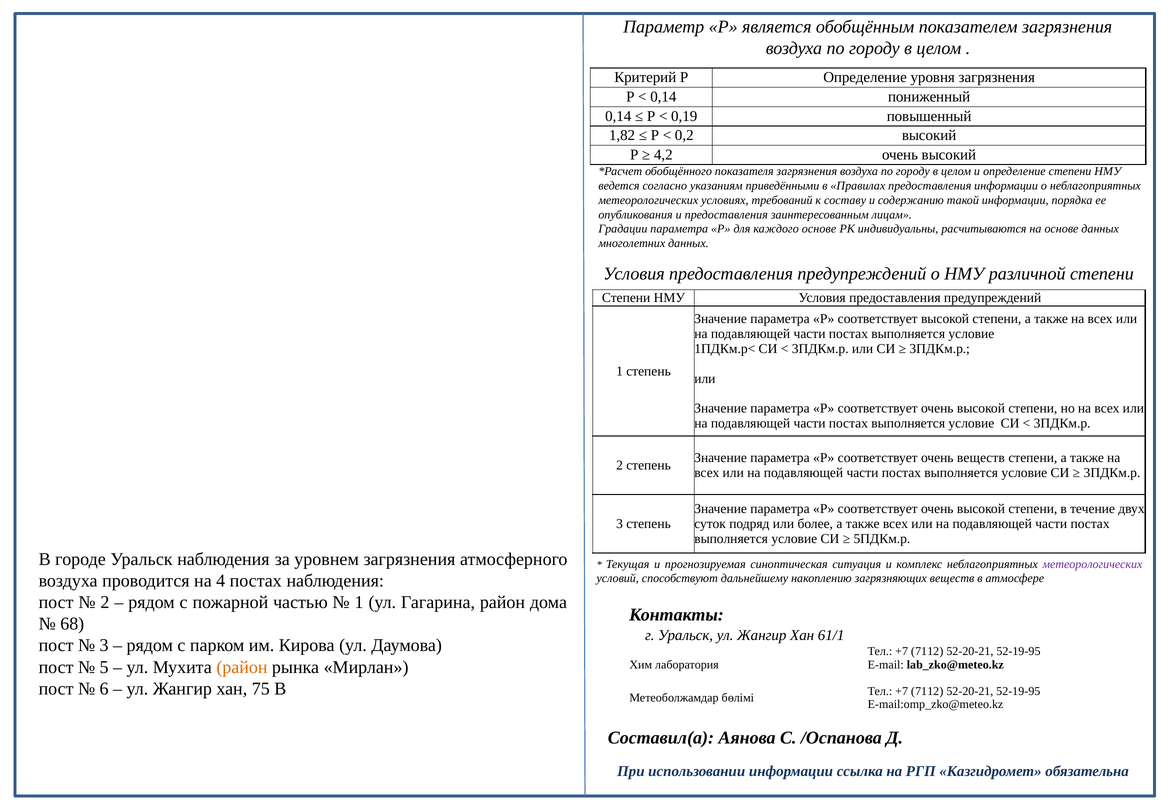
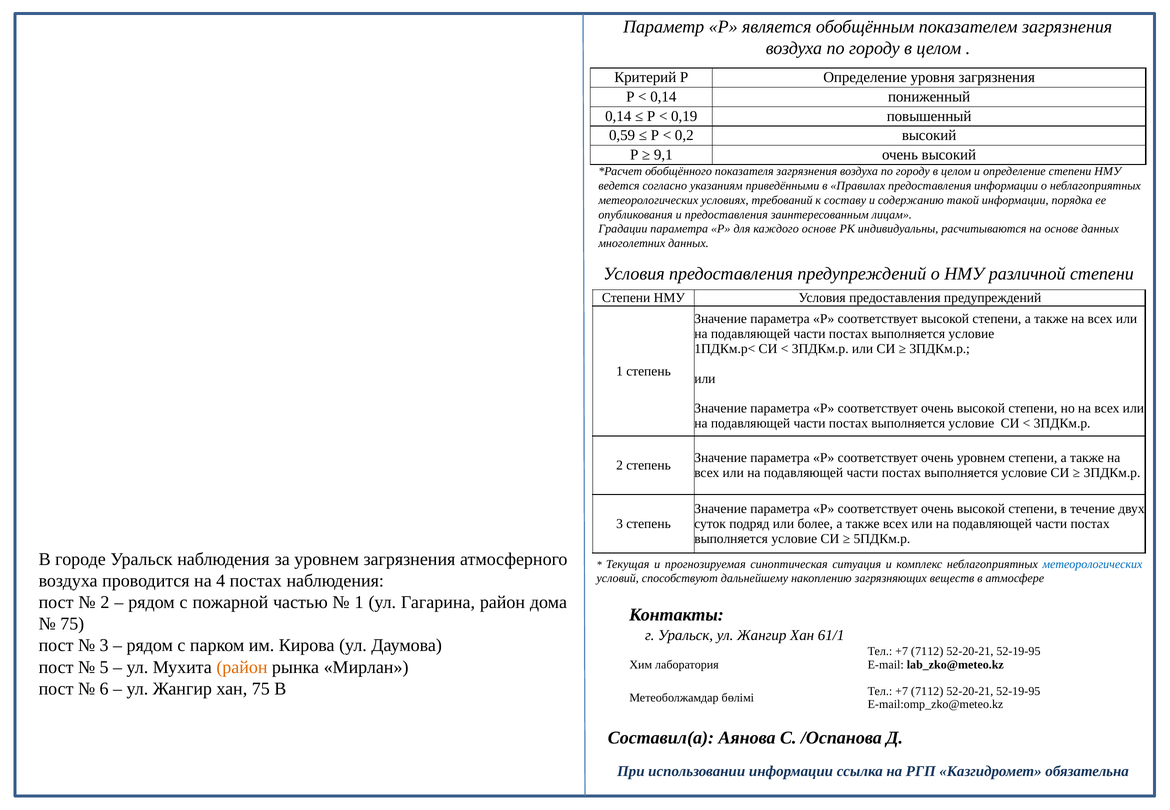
1,82: 1,82 -> 0,59 (622, 135)
4,2: 4,2 -> 9,1 (663, 155)
очень веществ: веществ -> уровнем (981, 458)
метеорологических colour: purple -> blue (1092, 564)
68: 68 -> 75 (72, 624)
